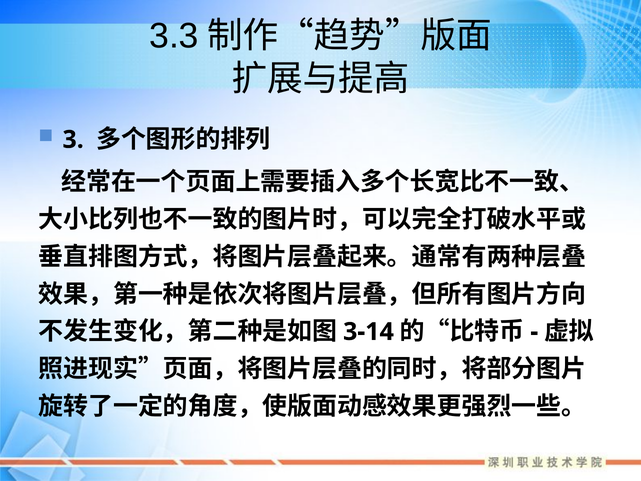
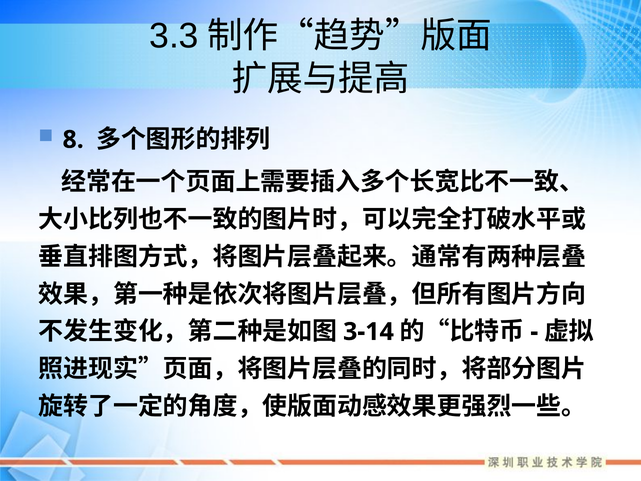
3: 3 -> 8 (73, 140)
